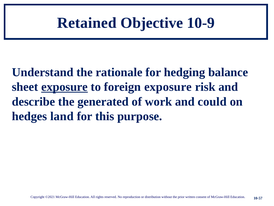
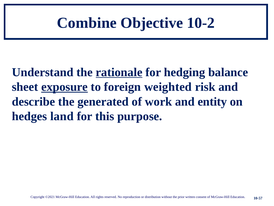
Retained: Retained -> Combine (87, 23)
10-9: 10-9 -> 10-2 (201, 23)
rationale underline: none -> present (119, 72)
foreign exposure: exposure -> weighted (168, 87)
could: could -> entity (212, 101)
